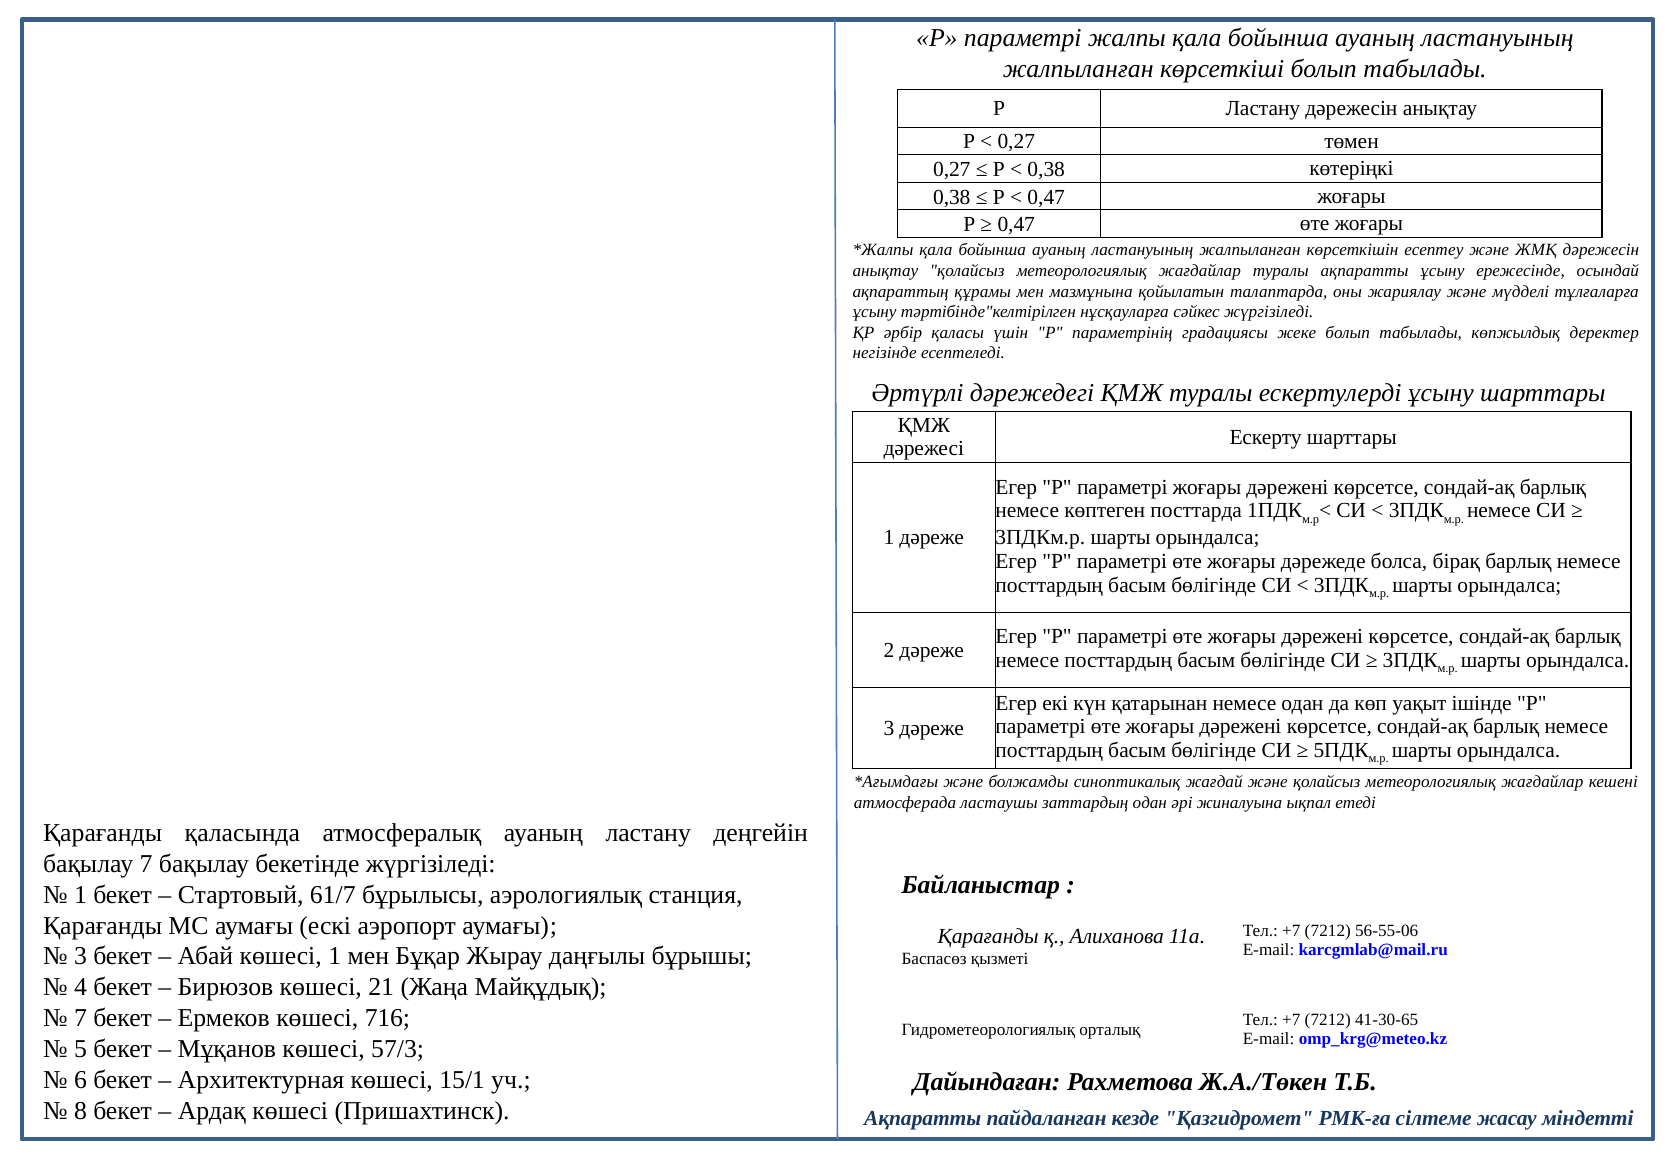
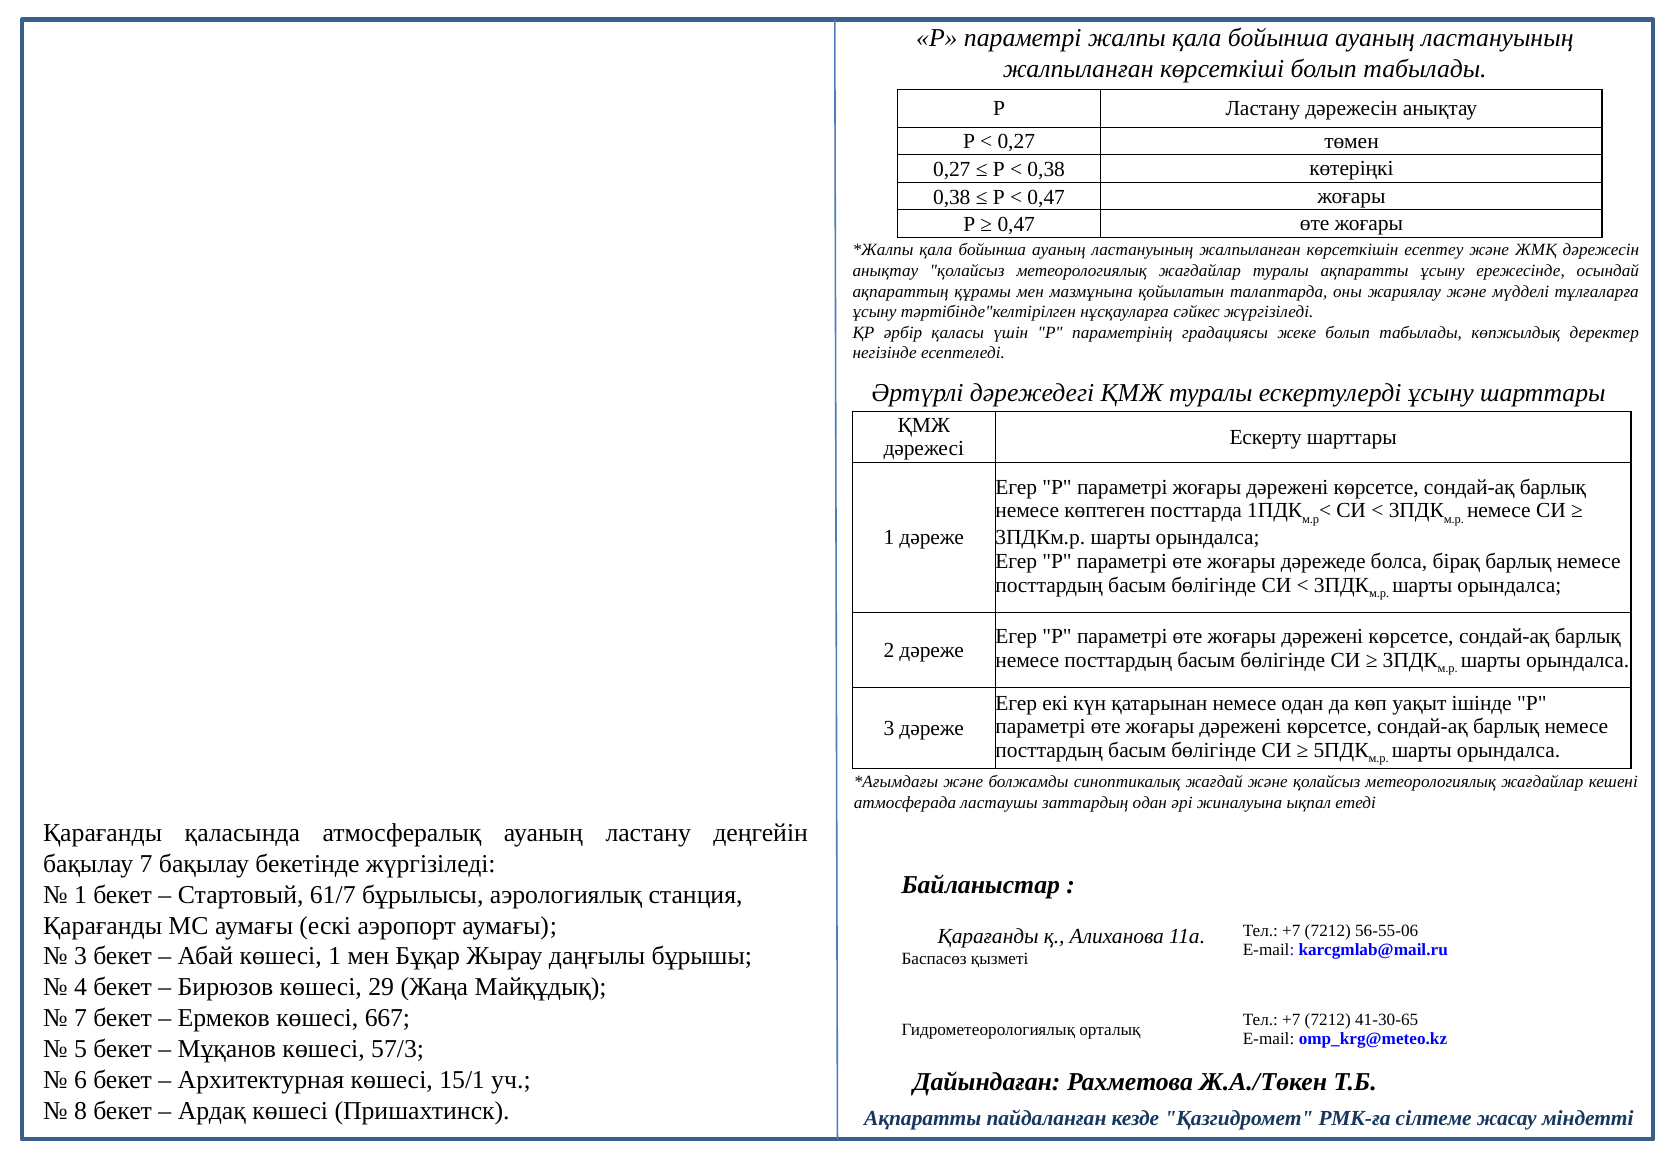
21: 21 -> 29 (381, 988)
716: 716 -> 667 (387, 1019)
